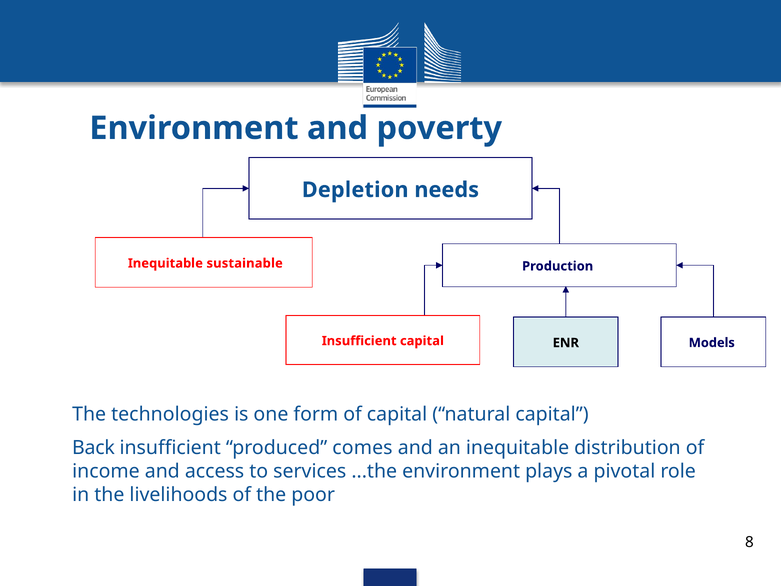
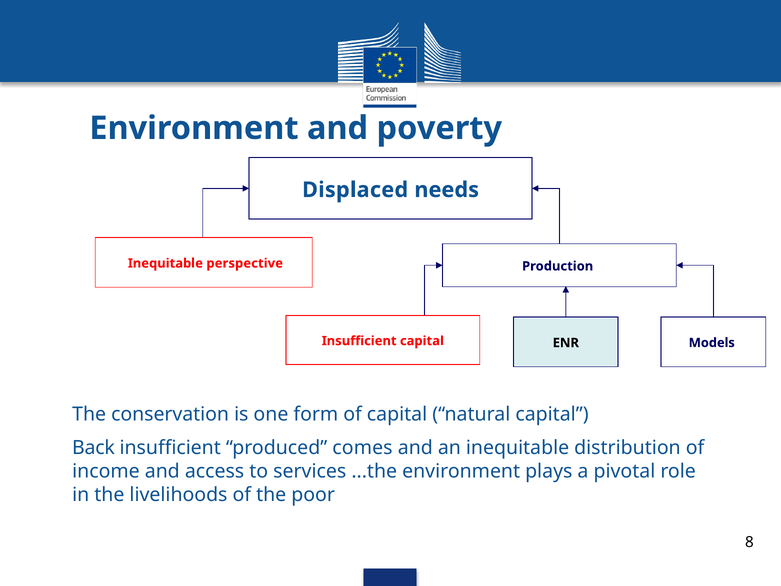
Depletion: Depletion -> Displaced (355, 190)
sustainable: sustainable -> perspective (245, 263)
technologies: technologies -> conservation (170, 414)
